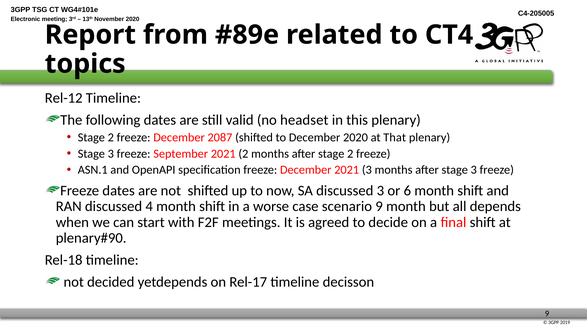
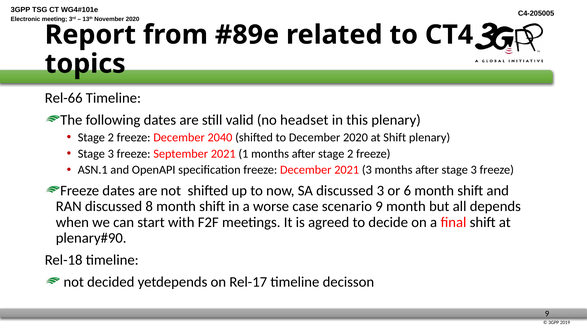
Rel-12: Rel-12 -> Rel-66 (64, 98)
2087: 2087 -> 2040 (220, 137)
at That: That -> Shift (395, 137)
2021 2: 2 -> 1 (243, 154)
4: 4 -> 8 (149, 206)
